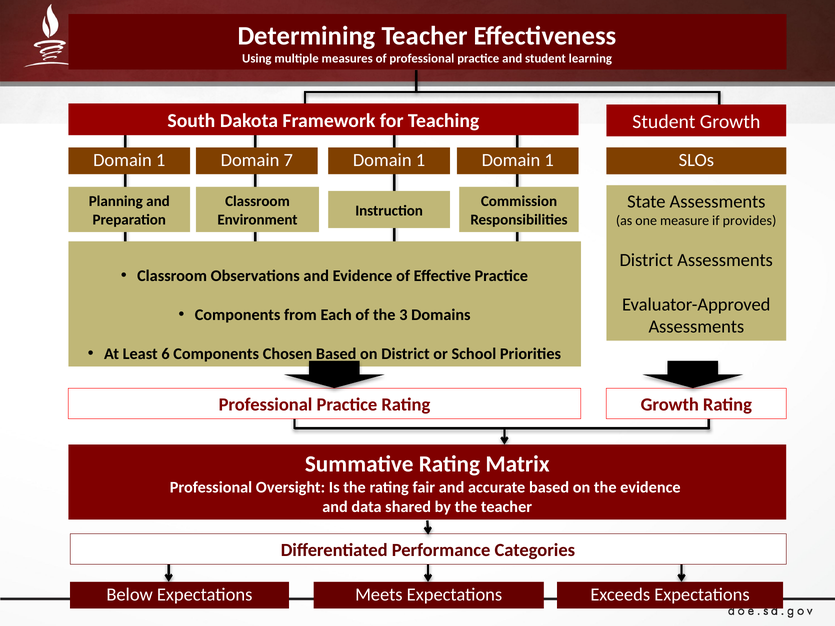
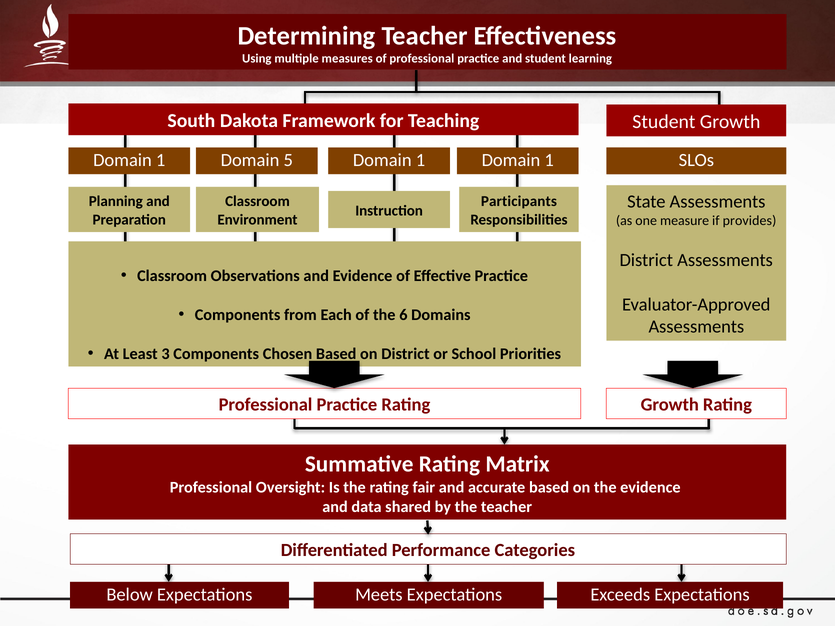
7: 7 -> 5 (288, 160)
Commission: Commission -> Participants (519, 202)
3: 3 -> 6 (403, 315)
6: 6 -> 3 (165, 354)
